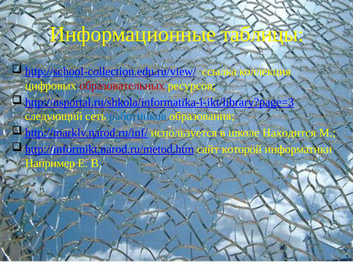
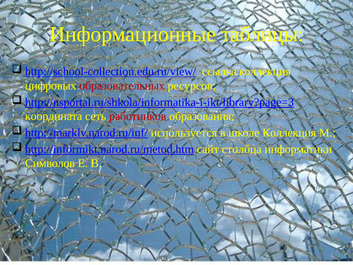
следующий: следующий -> координата (54, 116)
работников colour: blue -> red (138, 116)
школе Находится: Находится -> Коллекция (289, 133)
которой: которой -> столбца (242, 149)
Например: Например -> Символов (50, 163)
